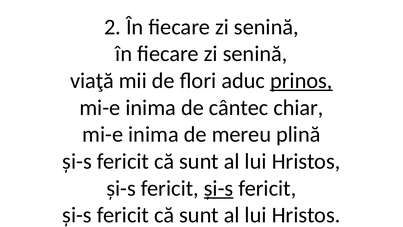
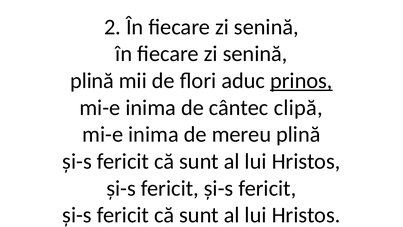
viaţă: viaţă -> plină (92, 81)
chiar: chiar -> clipă (298, 108)
și-s underline: present -> none (219, 188)
